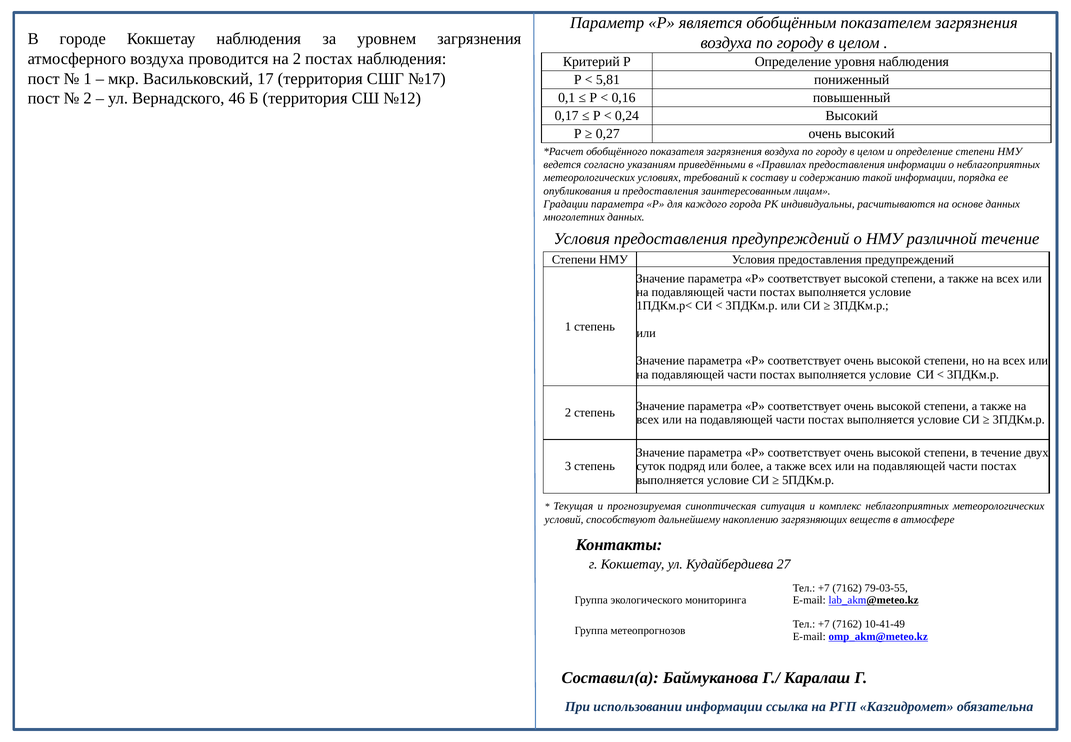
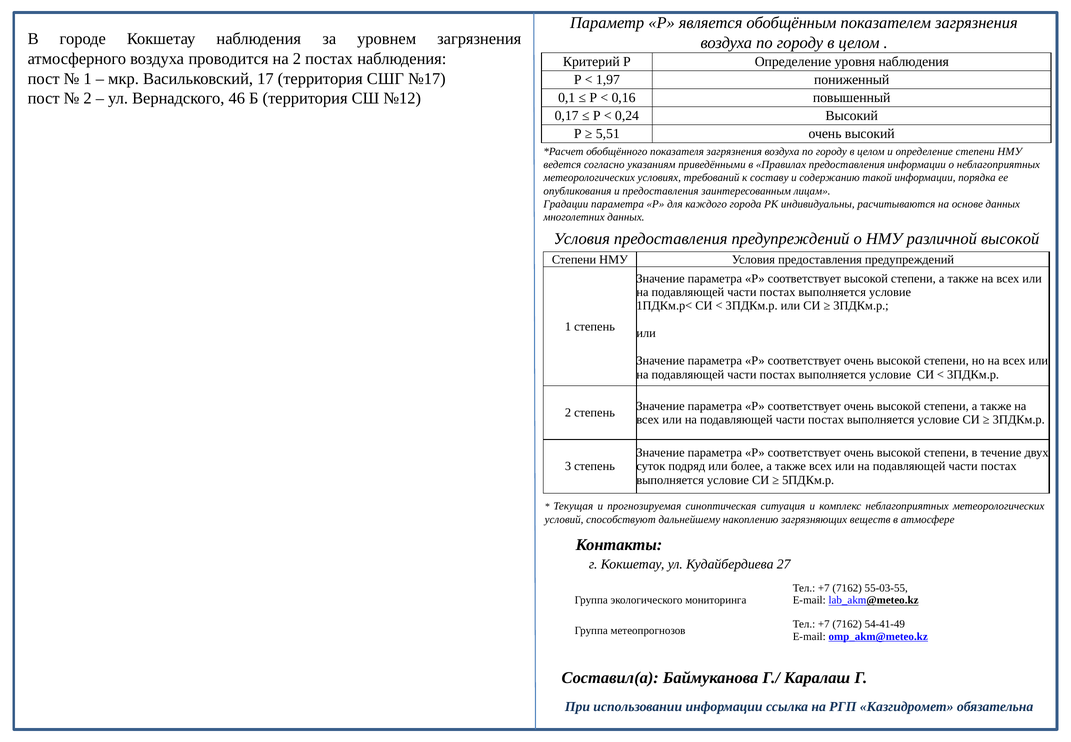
5,81: 5,81 -> 1,97 (608, 80)
0,27: 0,27 -> 5,51 (608, 133)
различной течение: течение -> высокой (1010, 239)
79-03-55: 79-03-55 -> 55-03-55 (886, 588)
10-41-49: 10-41-49 -> 54-41-49 (885, 624)
